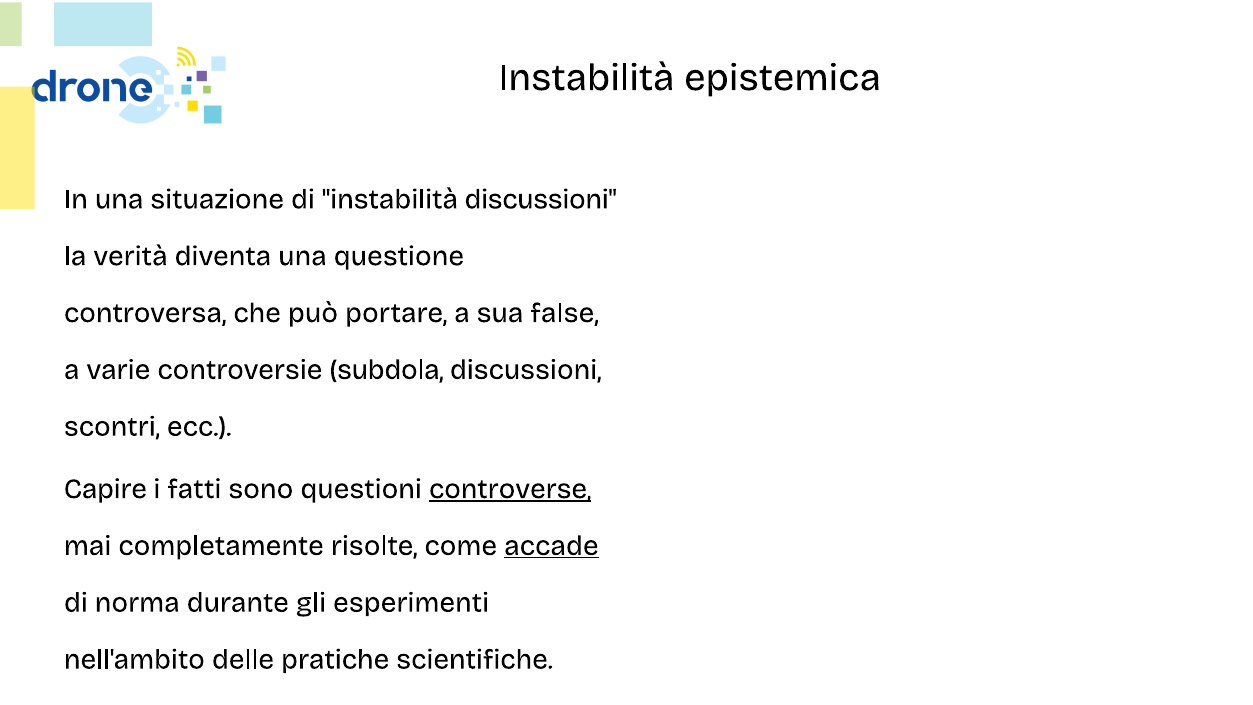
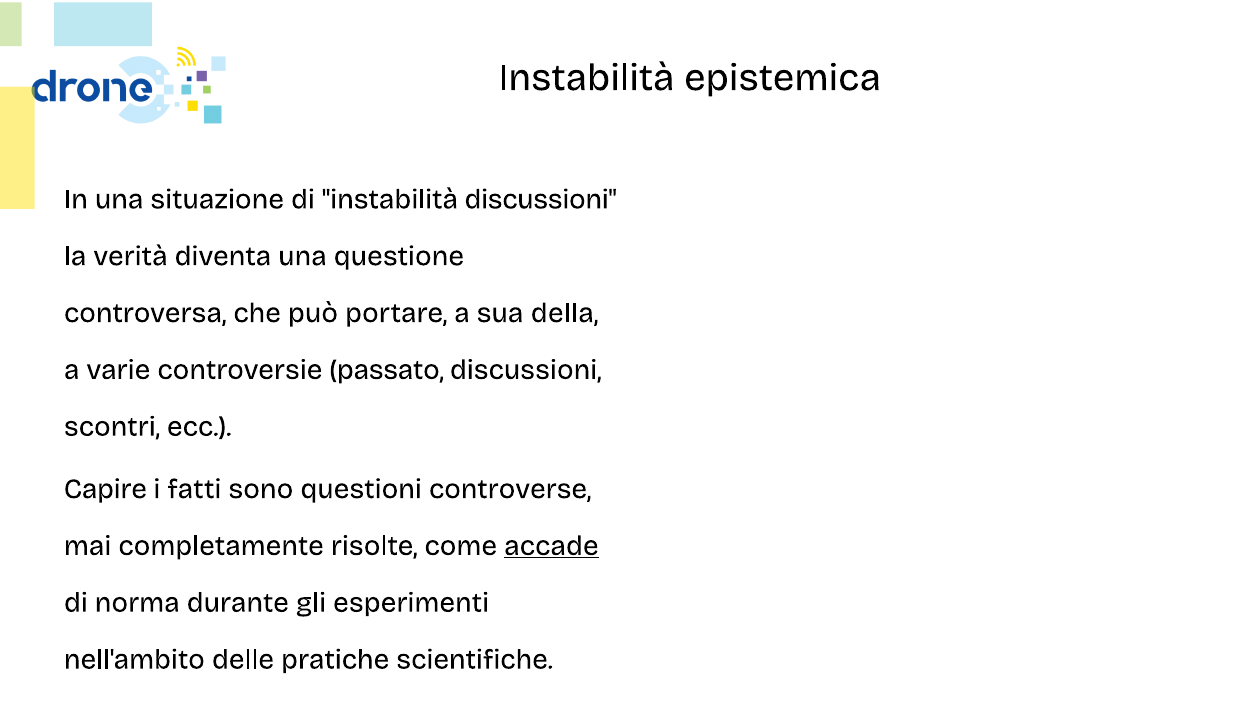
false: false -> della (564, 313)
subdola: subdola -> passato (386, 370)
controverse underline: present -> none (510, 489)
